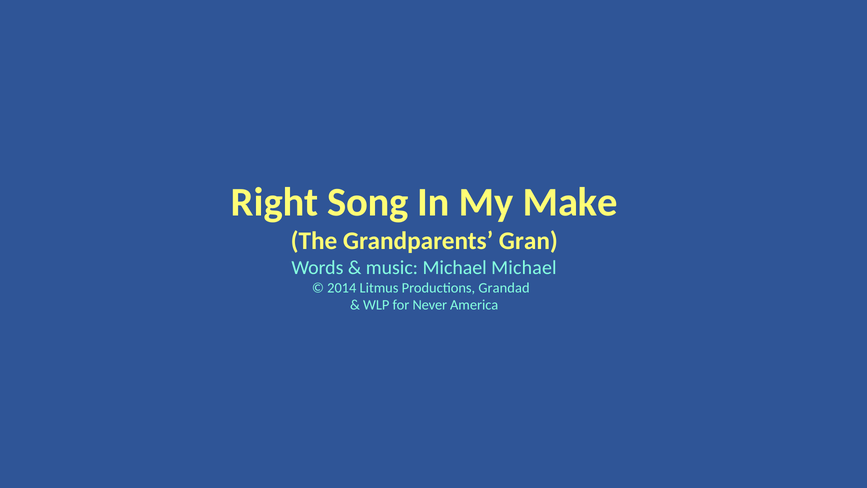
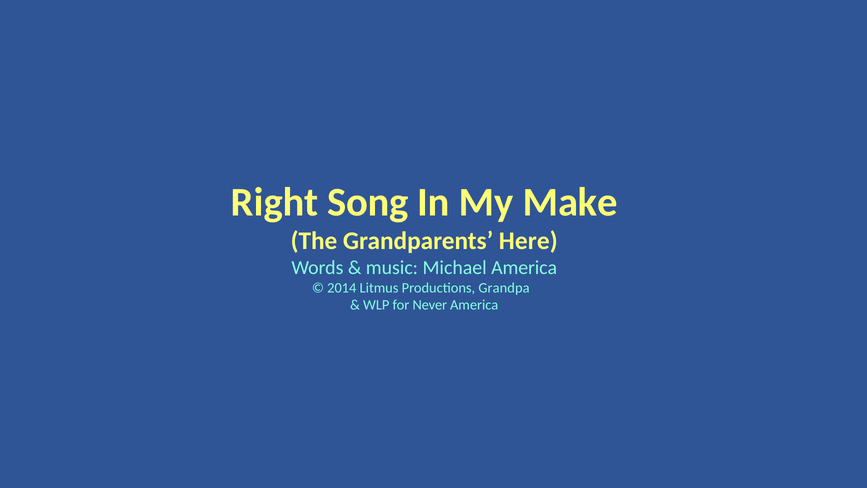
Gran: Gran -> Here (528, 241)
Michael Michael: Michael -> America (524, 267)
Grandad: Grandad -> Grandpa (504, 288)
